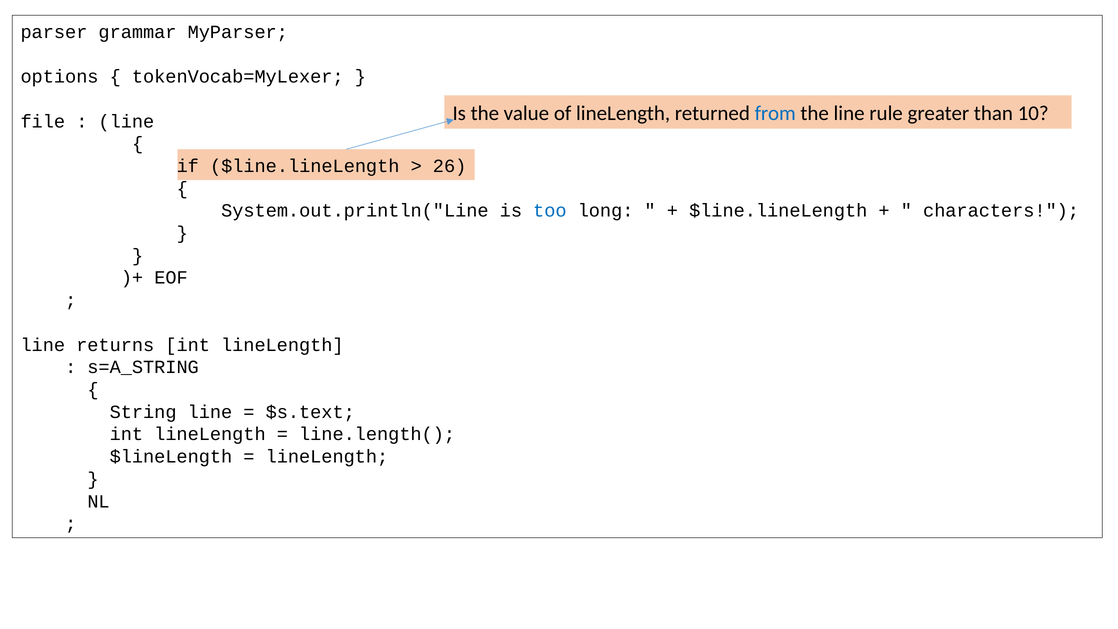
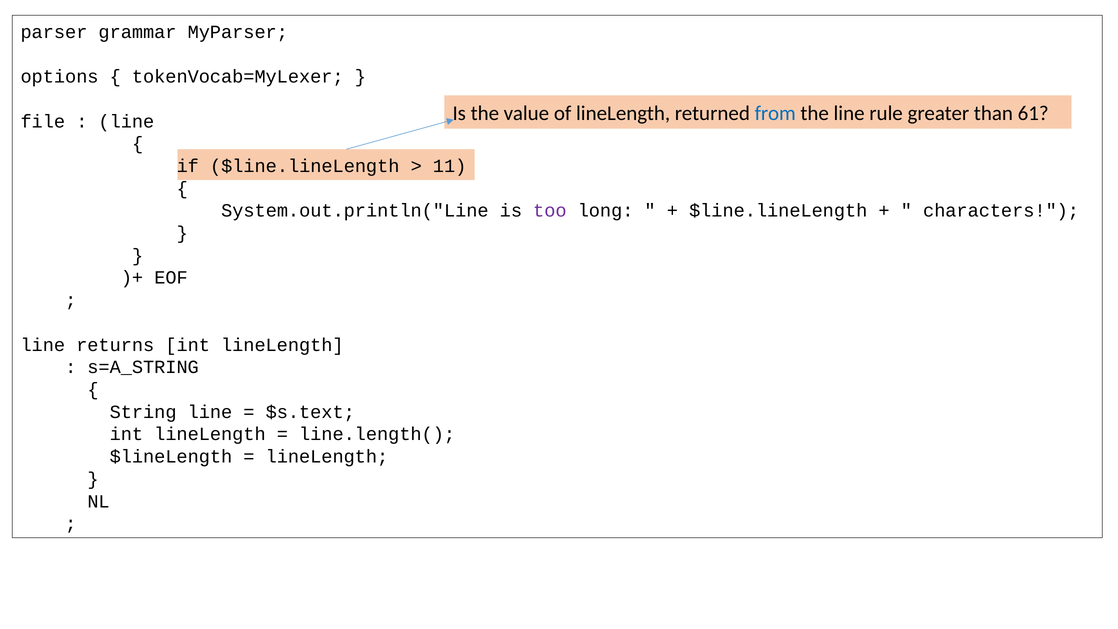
10: 10 -> 61 (1033, 113)
26: 26 -> 11 (450, 166)
too colour: blue -> purple (550, 211)
